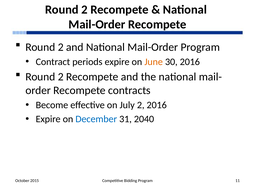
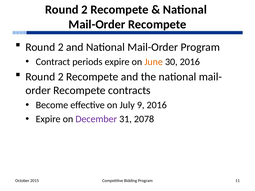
July 2: 2 -> 9 (141, 105)
December colour: blue -> purple (96, 119)
2040: 2040 -> 2078 (144, 119)
